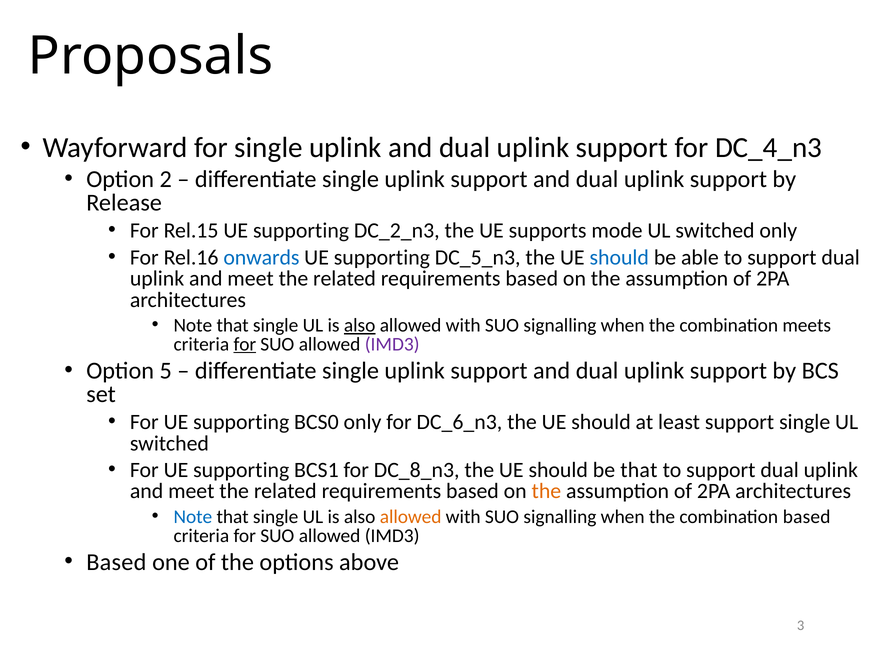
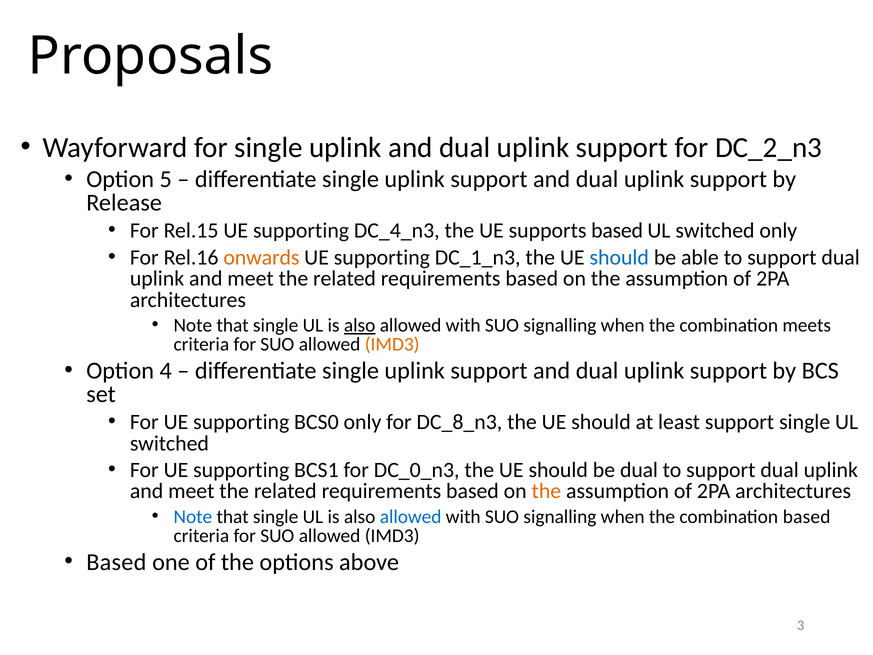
DC_4_n3: DC_4_n3 -> DC_2_n3 (769, 148)
2: 2 -> 5 (166, 179)
DC_2_n3: DC_2_n3 -> DC_4_n3 (397, 231)
supports mode: mode -> based (617, 231)
onwards colour: blue -> orange (261, 257)
DC_5_n3: DC_5_n3 -> DC_1_n3 (478, 257)
for underline: present -> none (245, 344)
IMD3 colour: purple -> orange (392, 344)
5: 5 -> 4 (166, 371)
DC_6_n3: DC_6_n3 -> DC_8_n3 (459, 422)
DC_8_n3: DC_8_n3 -> DC_0_n3 (417, 470)
be that: that -> dual (639, 470)
allowed colour: orange -> blue (411, 517)
